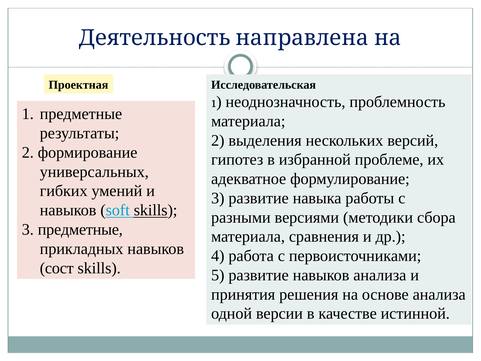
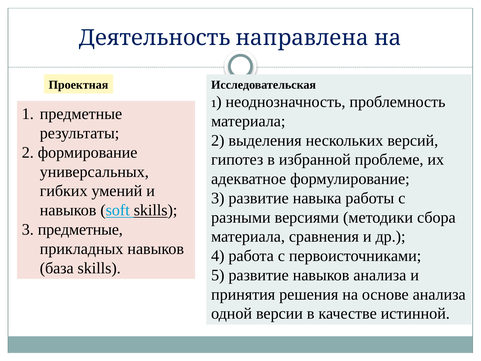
сост: сост -> база (57, 268)
